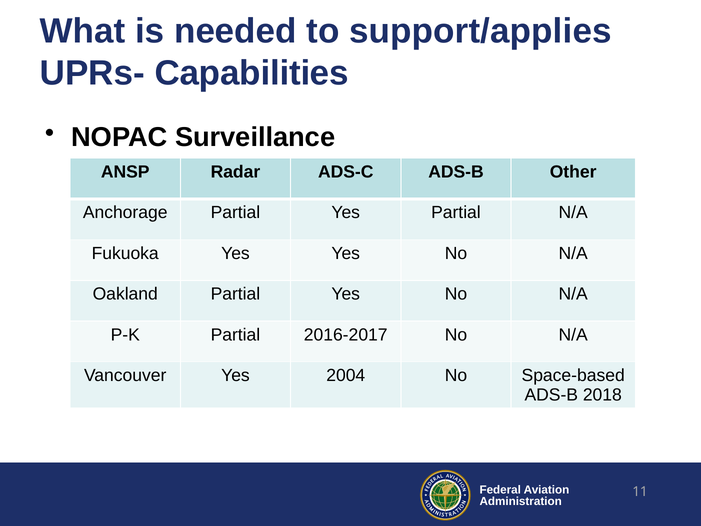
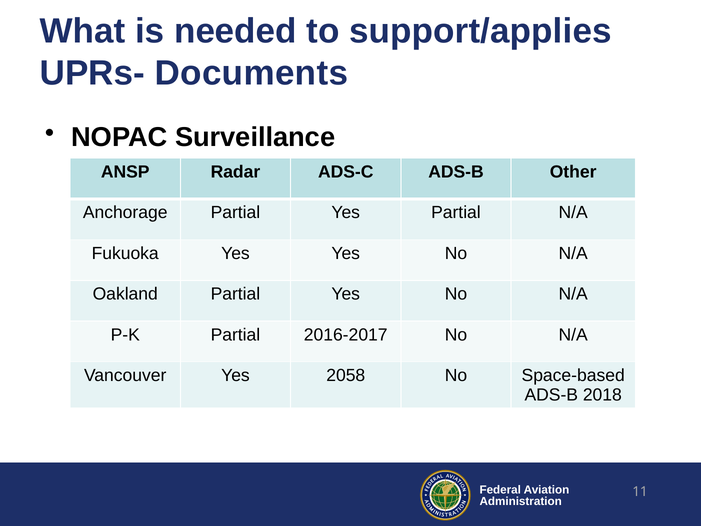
Capabilities: Capabilities -> Documents (251, 73)
2004: 2004 -> 2058 (346, 375)
